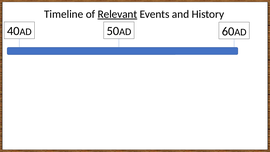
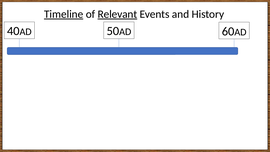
Timeline underline: none -> present (64, 14)
